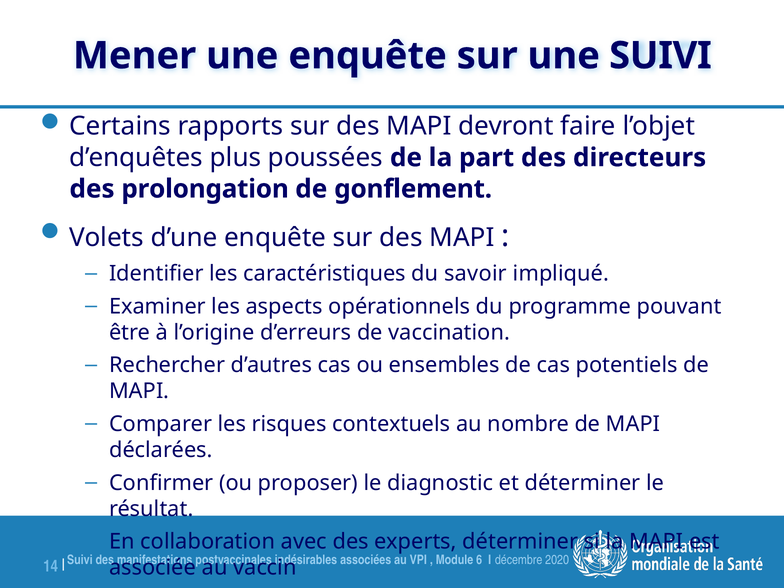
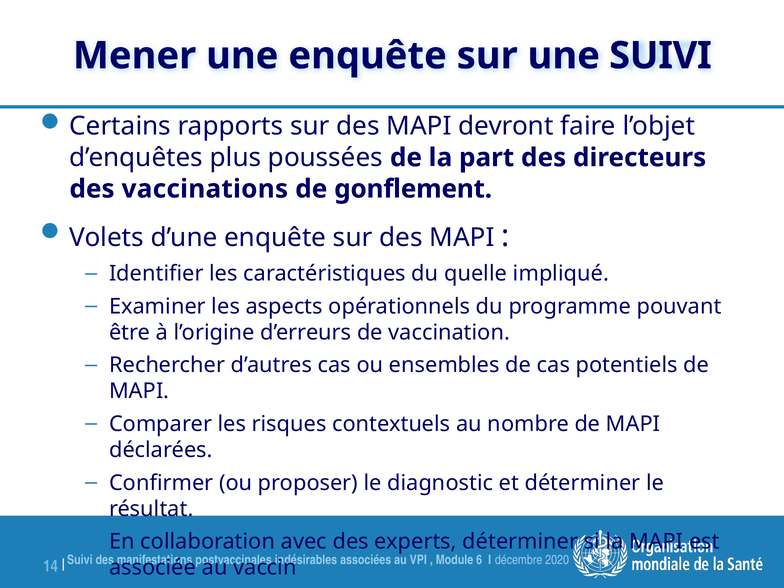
prolongation: prolongation -> vaccinations (205, 189)
savoir: savoir -> quelle (476, 274)
